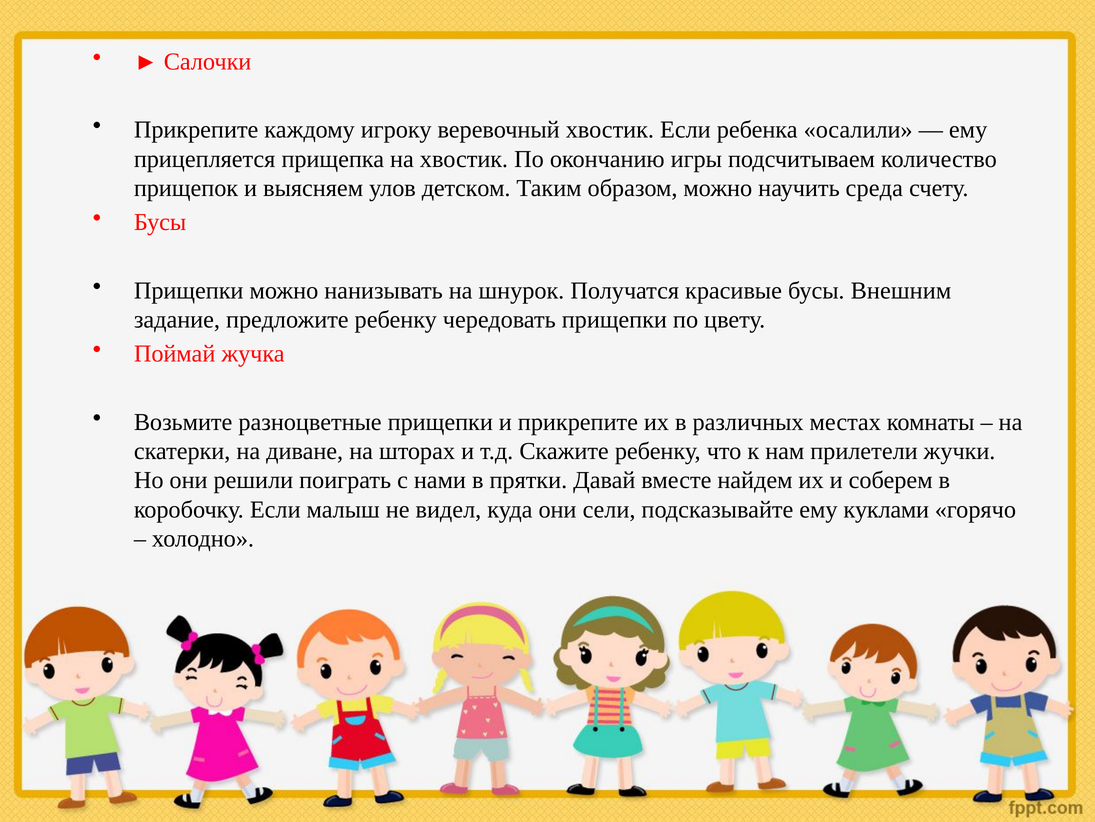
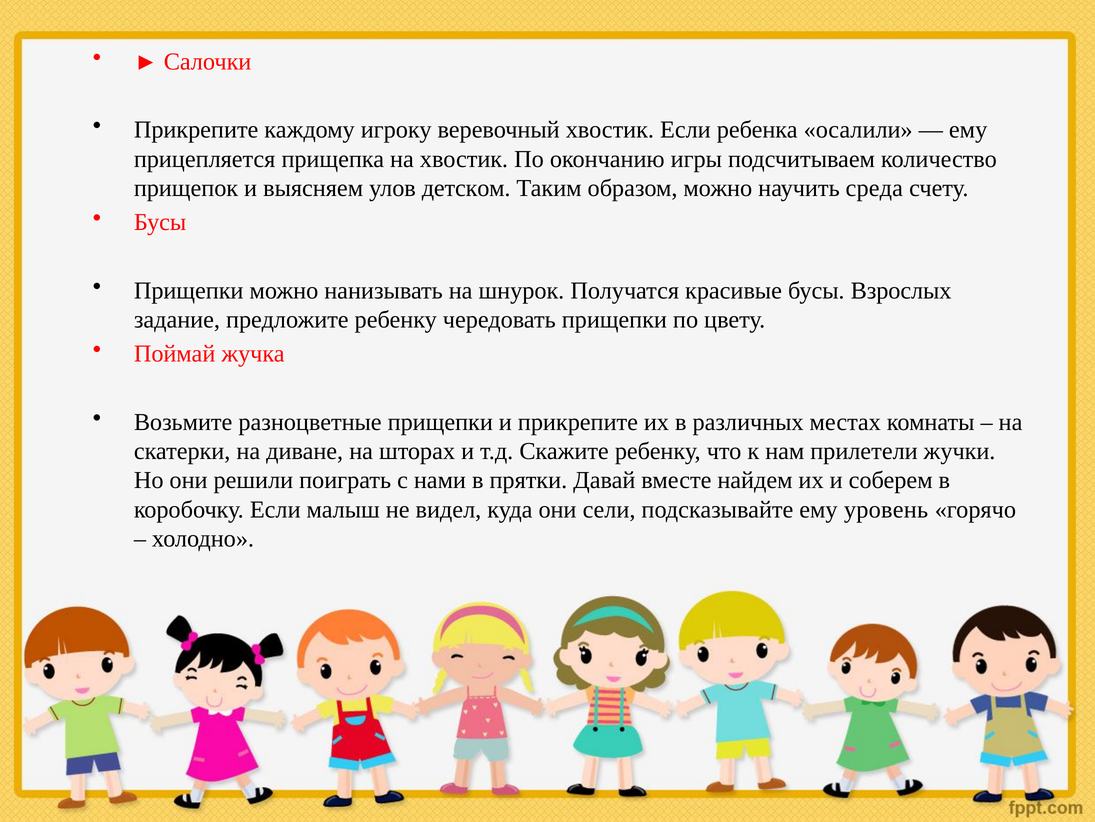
Внешним: Внешним -> Взрослых (901, 290)
куклами: куклами -> уровень (886, 509)
